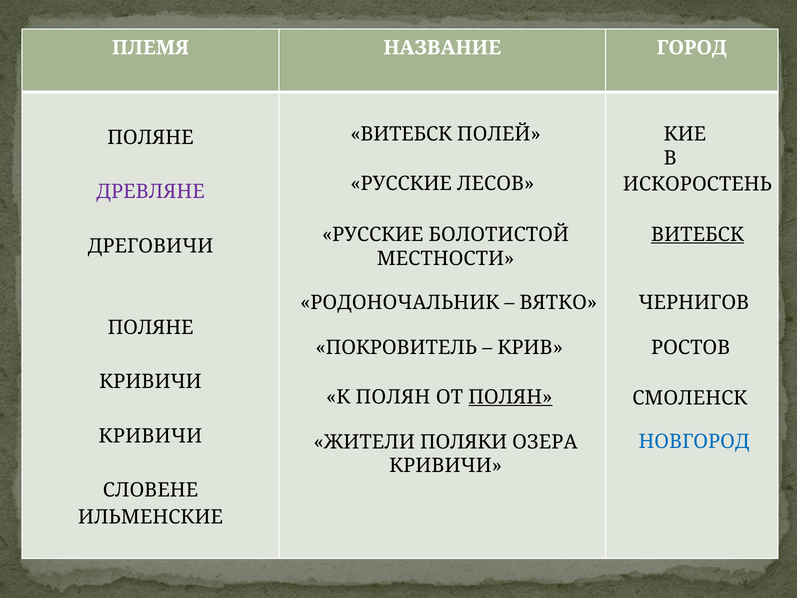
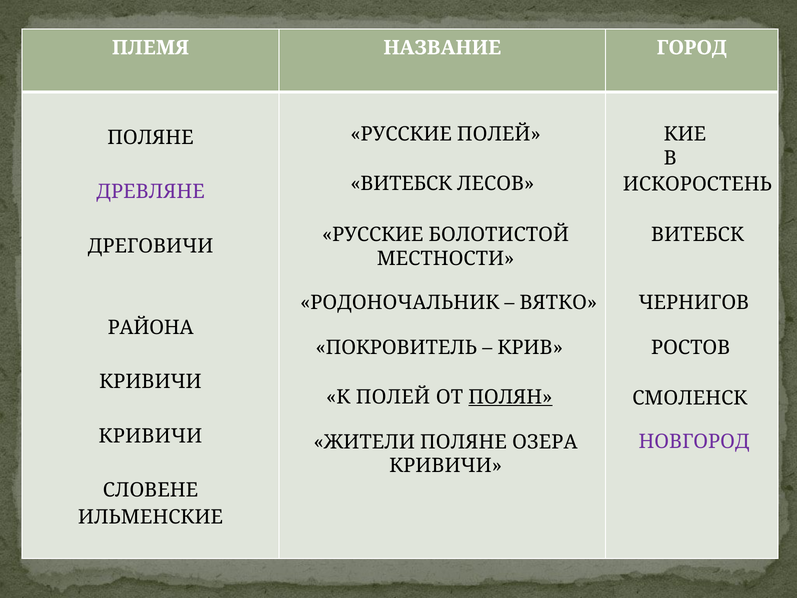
ВИТЕБСК: ВИТЕБСК -> РУССКИЕ (401, 134)
РУССКИЕ: РУССКИЕ -> ВИТЕБСК (401, 184)
ВИТЕБСК underline: present -> none (698, 234)
ПОЛЯНЕ: ПОЛЯНЕ -> РАЙОНА (151, 327)
К ПОЛЯН: ПОЛЯН -> ПОЛЕЙ (393, 397)
НОВГОРОД colour: blue -> purple (694, 442)
ЖИТЕЛИ ПОЛЯКИ: ПОЛЯКИ -> ПОЛЯНЕ (464, 442)
